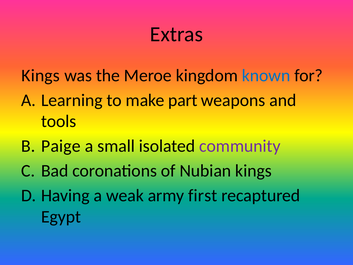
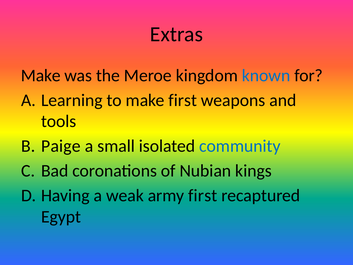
Kings: Kings -> Make (41, 75)
make part: part -> first (183, 100)
community colour: purple -> blue (240, 146)
